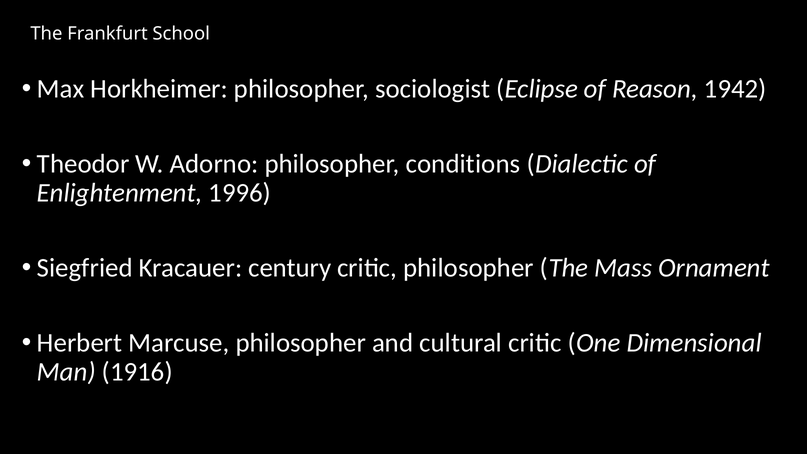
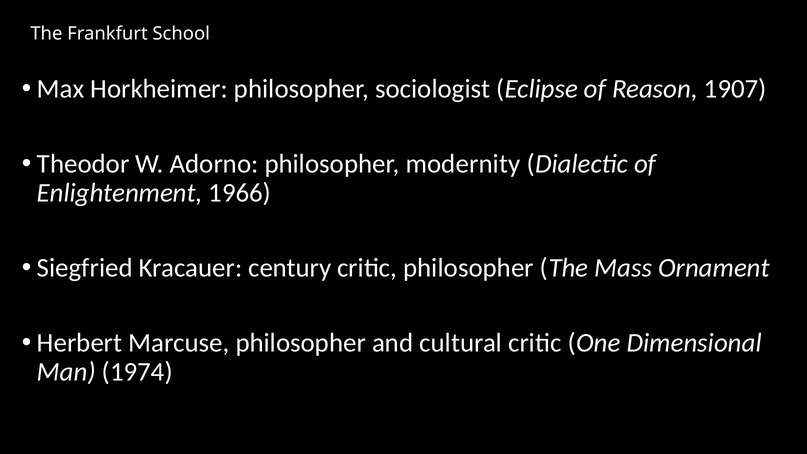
1942: 1942 -> 1907 (735, 89)
conditions: conditions -> modernity (463, 164)
1996: 1996 -> 1966 (240, 193)
1916: 1916 -> 1974 (137, 372)
